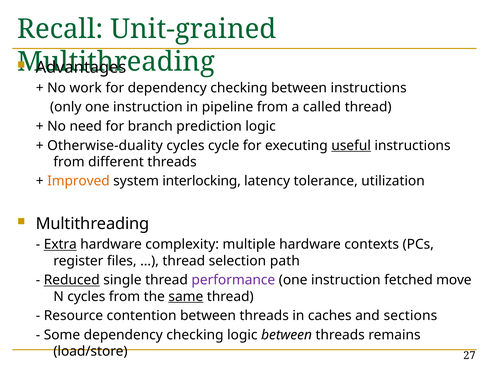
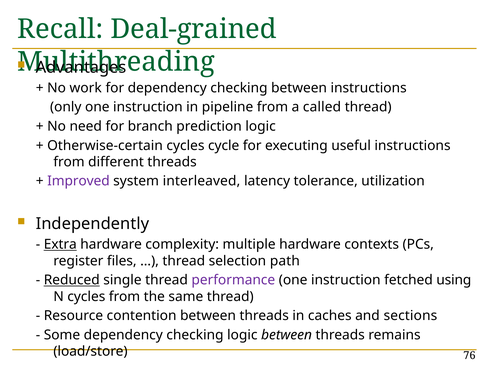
Unit-grained: Unit-grained -> Deal-grained (194, 29)
Otherwise-duality: Otherwise-duality -> Otherwise-certain (105, 145)
useful underline: present -> none (351, 145)
Improved colour: orange -> purple (78, 181)
interlocking: interlocking -> interleaved (201, 181)
Multithreading: Multithreading -> Independently (92, 224)
move: move -> using (454, 280)
same underline: present -> none (186, 296)
27: 27 -> 76 (469, 355)
